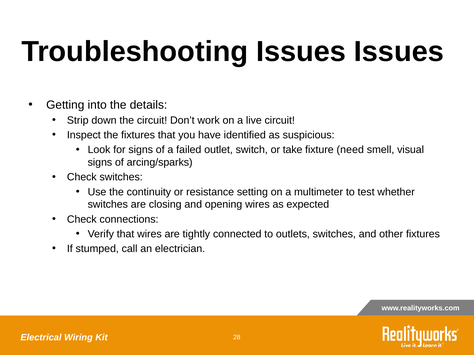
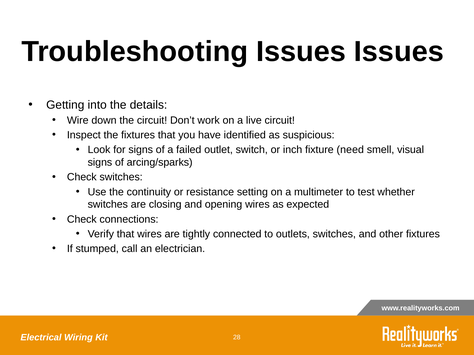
Strip: Strip -> Wire (78, 121)
take: take -> inch (293, 150)
